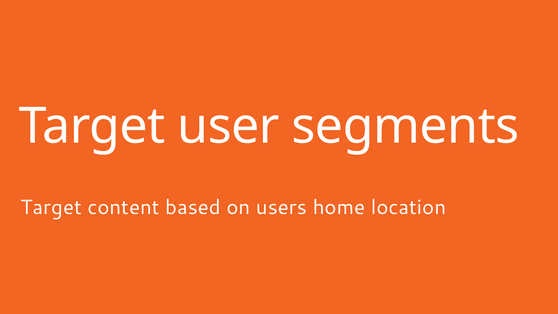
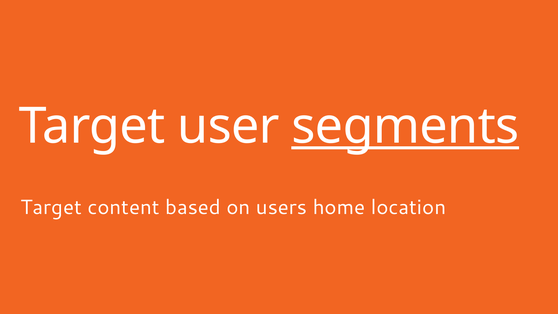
segments underline: none -> present (405, 126)
